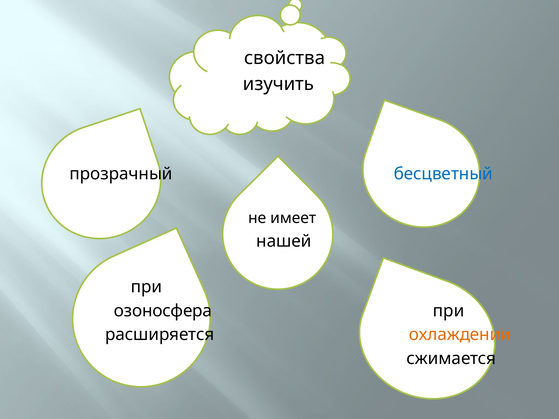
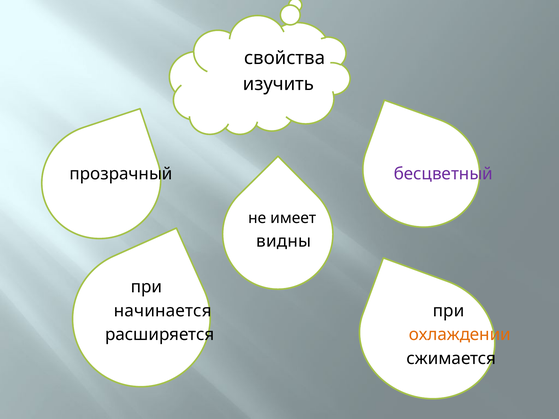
бесцветный colour: blue -> purple (443, 174)
нашей: нашей -> видны (284, 241)
озоносфера: озоносфера -> начинается (163, 311)
